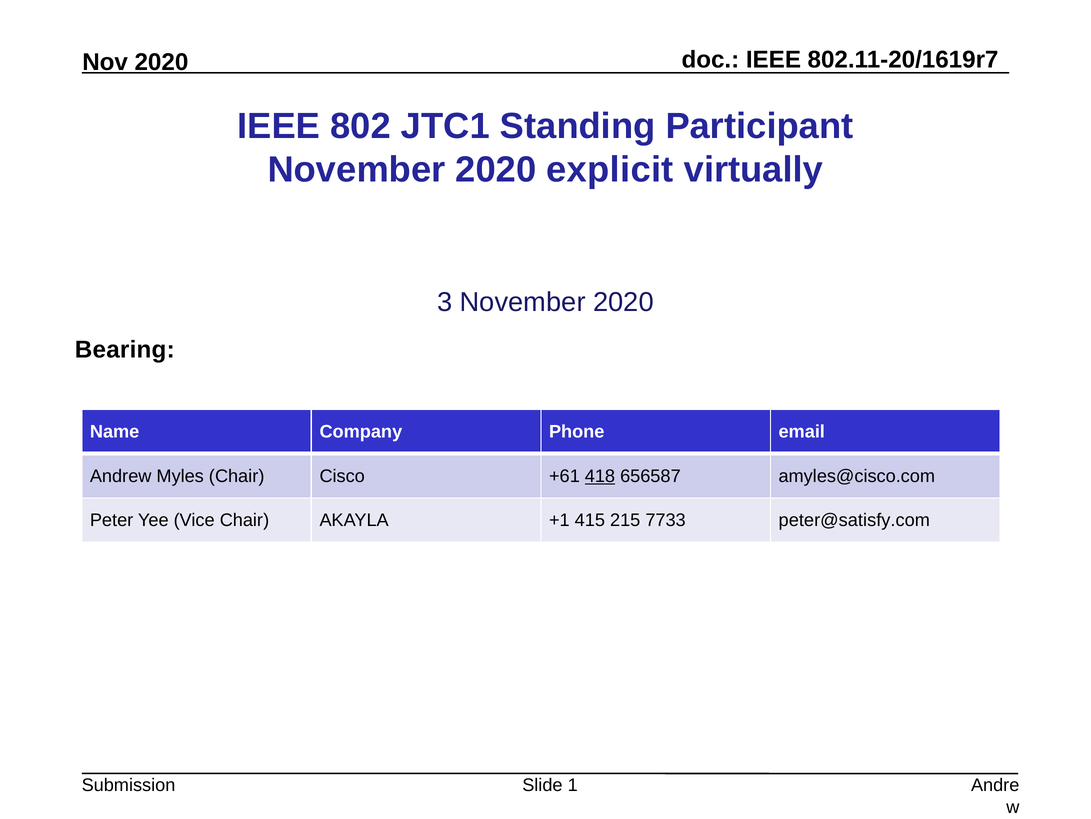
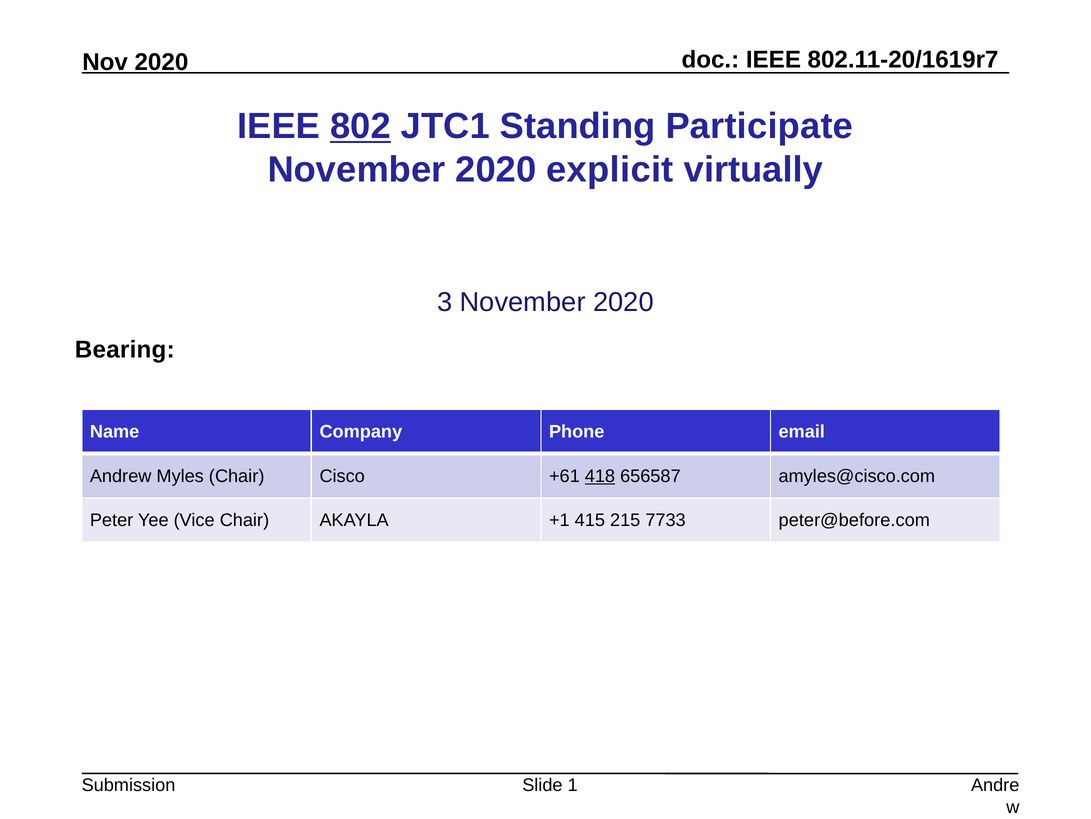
802 underline: none -> present (361, 126)
Participant: Participant -> Participate (759, 126)
peter@satisfy.com: peter@satisfy.com -> peter@before.com (854, 520)
